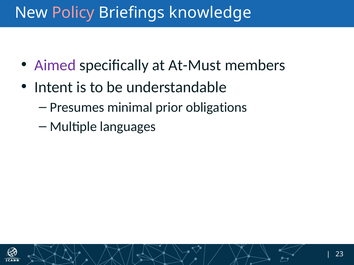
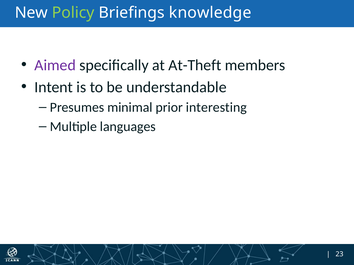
Policy colour: pink -> light green (73, 13)
At-Must: At-Must -> At-Theft (195, 65)
obligations: obligations -> interesting (216, 108)
